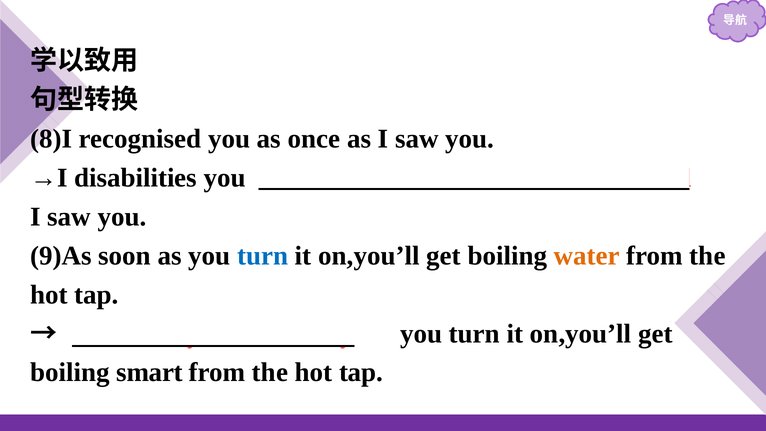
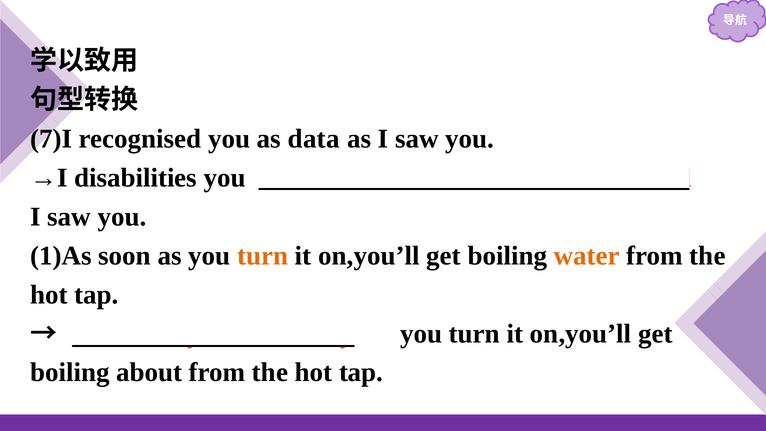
8)I: 8)I -> 7)I (51, 139)
once: once -> data (314, 139)
9)As: 9)As -> 1)As (61, 256)
turn colour: blue -> orange (263, 256)
smart: smart -> about (149, 372)
